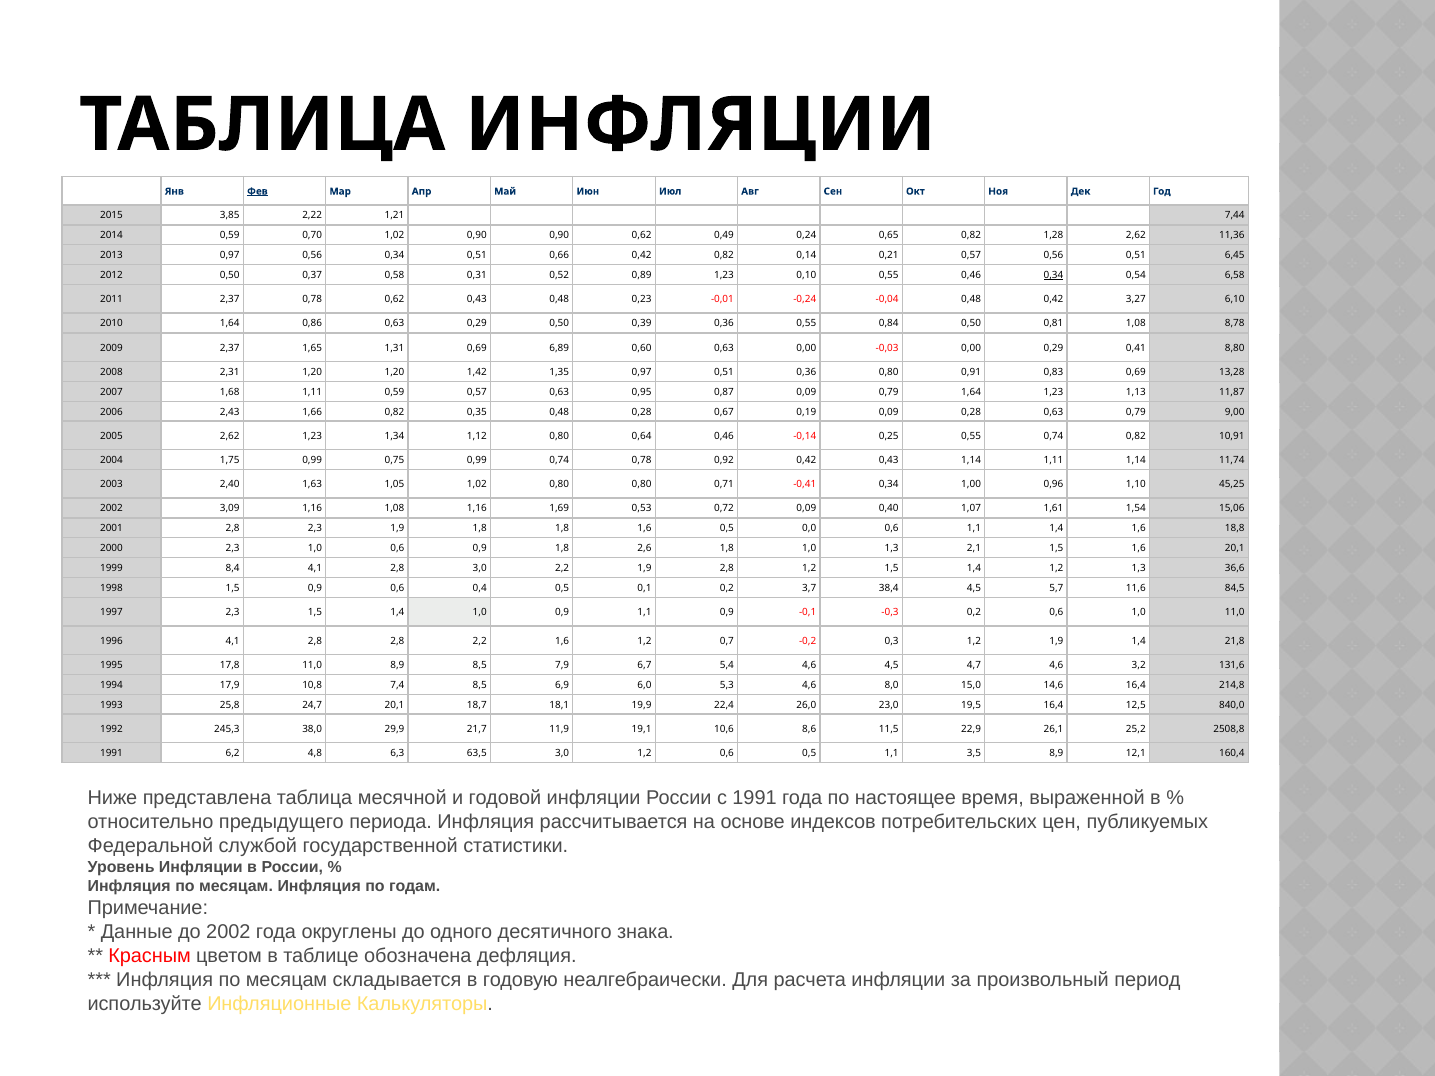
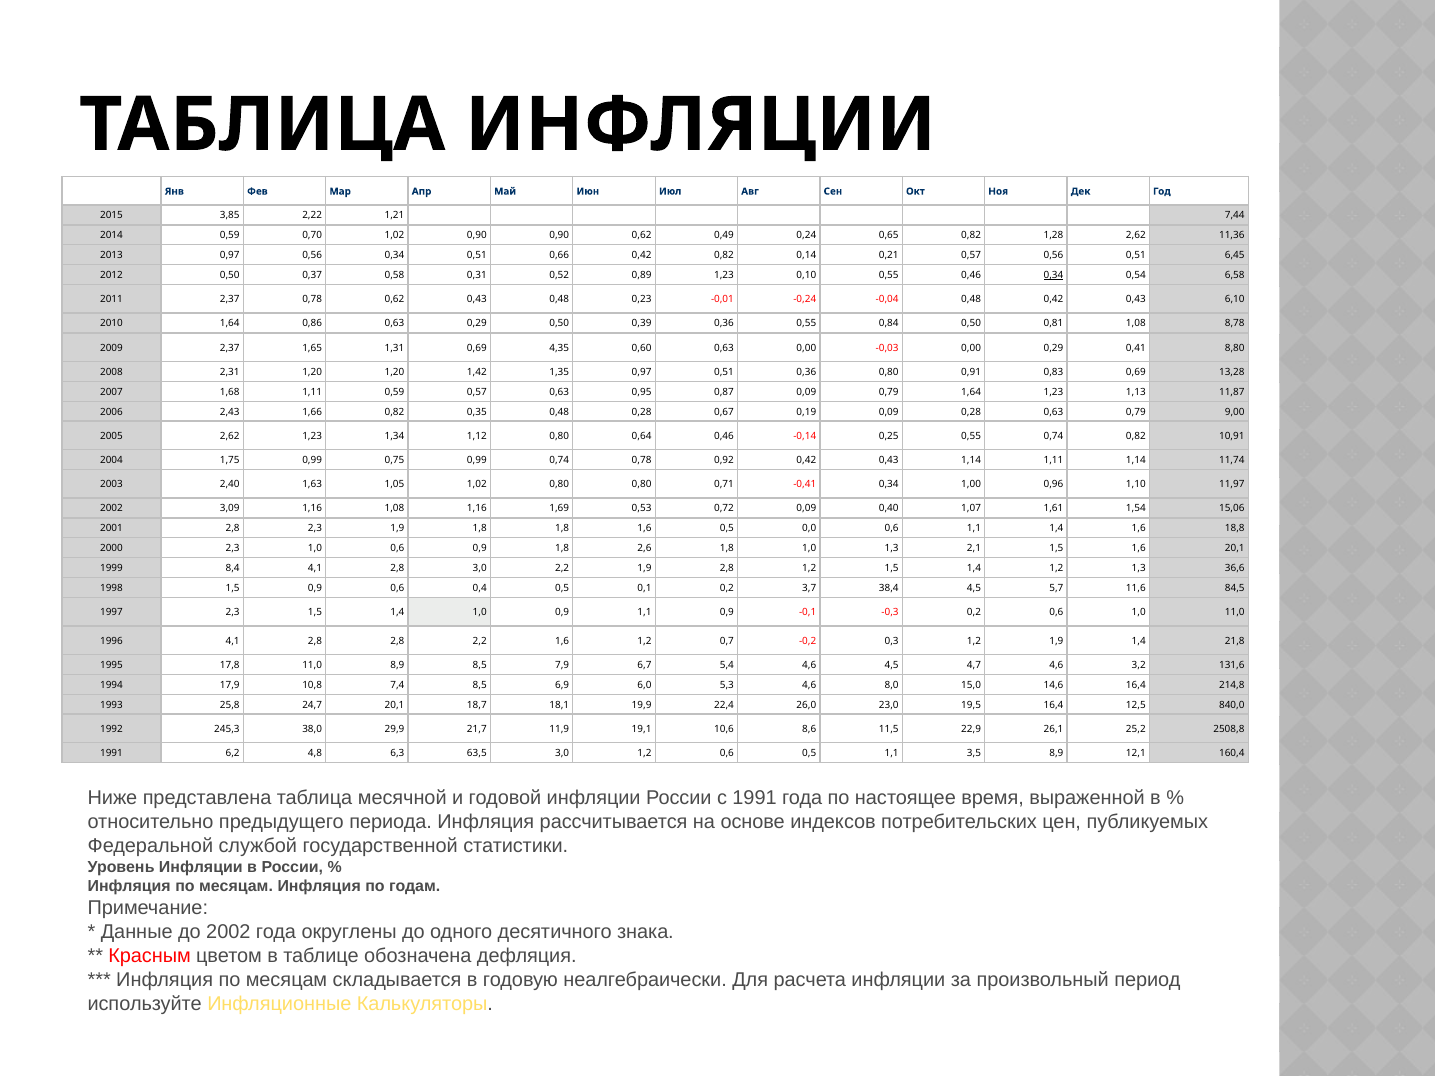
Фев underline: present -> none (257, 191)
0,48 0,42 3,27: 3,27 -> 0,43 (1136, 299)
6,89: 6,89 -> 4,35 (559, 348)
45,25: 45,25 -> 11,97 (1232, 485)
